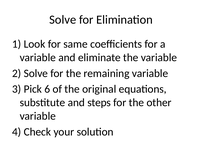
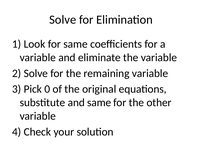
6: 6 -> 0 (47, 89)
and steps: steps -> same (99, 102)
